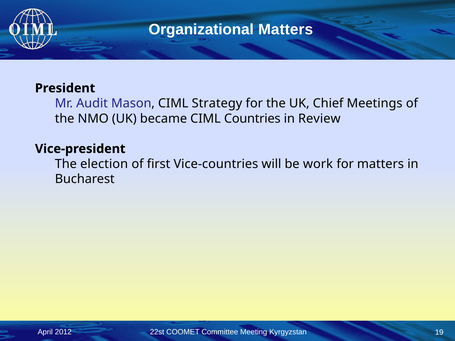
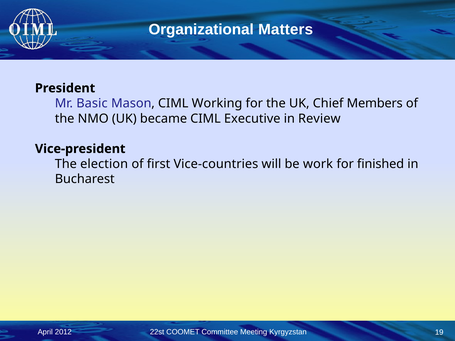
Audit: Audit -> Basic (92, 103)
Strategy: Strategy -> Working (217, 103)
Meetings: Meetings -> Members (375, 103)
Countries: Countries -> Executive (252, 119)
for matters: matters -> finished (381, 164)
